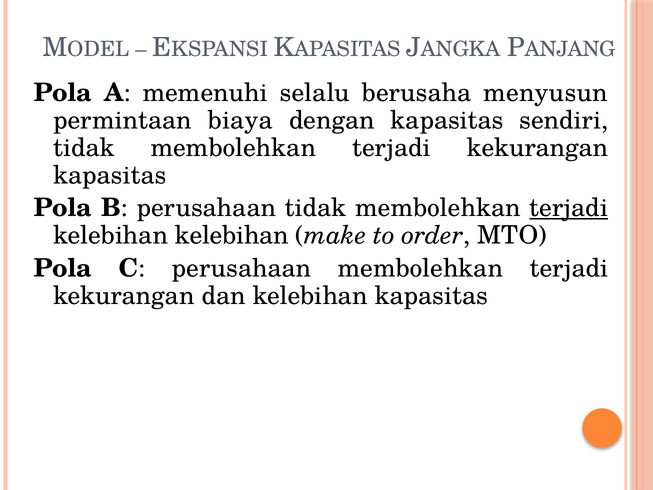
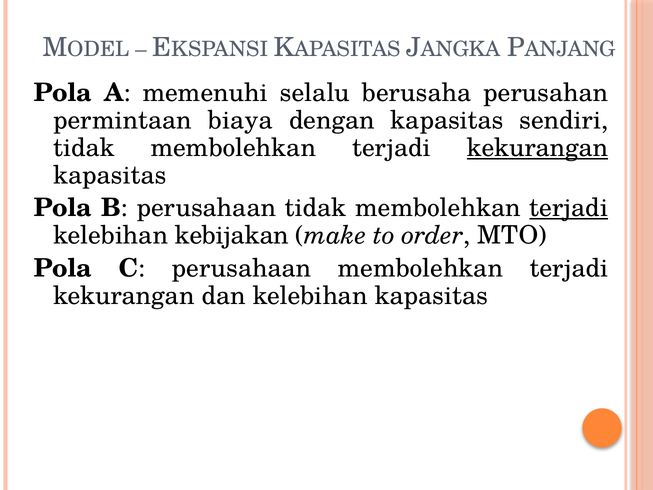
menyusun: menyusun -> perusahan (546, 93)
kekurangan underline: none -> present (538, 148)
kelebihan kelebihan: kelebihan -> kebijakan (232, 235)
